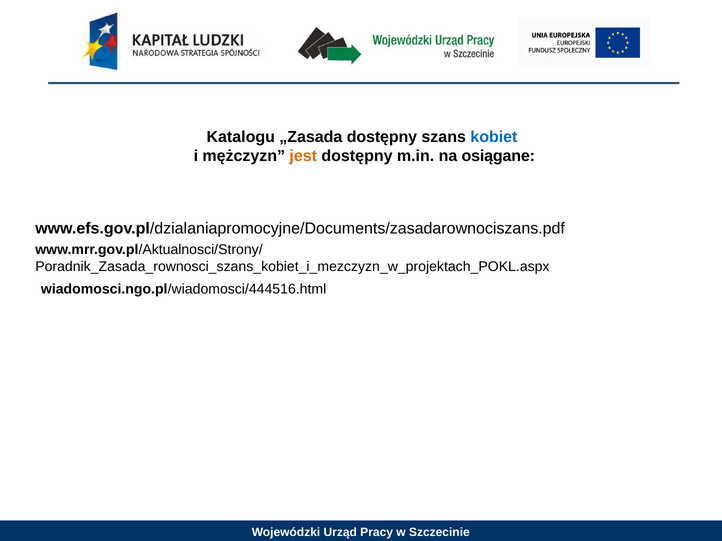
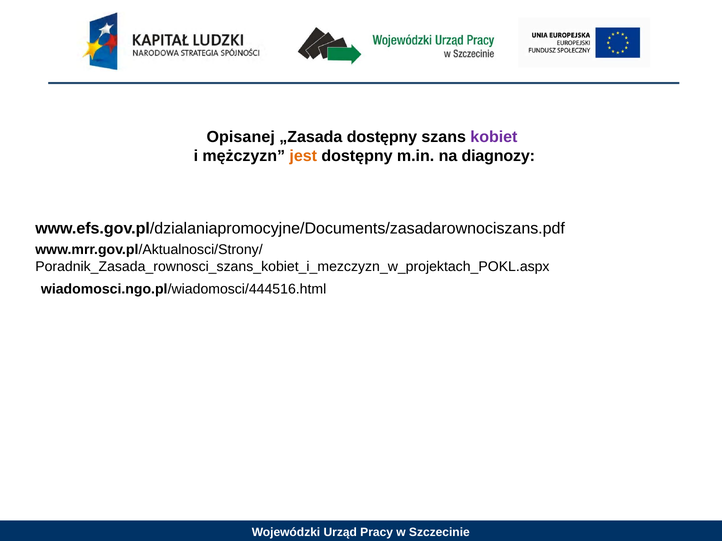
Katalogu: Katalogu -> Opisanej (241, 137)
kobiet colour: blue -> purple (494, 137)
osiągane: osiągane -> diagnozy (498, 156)
